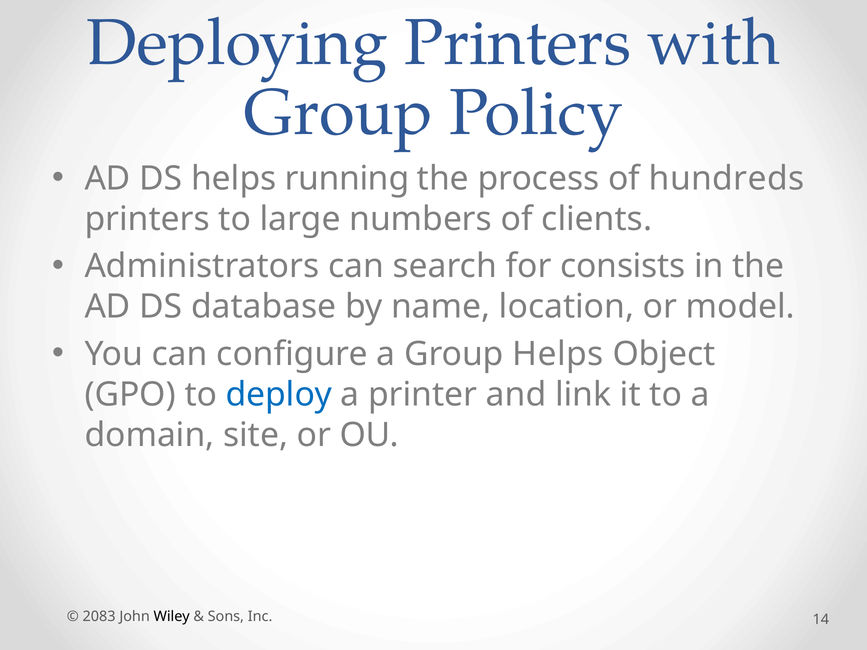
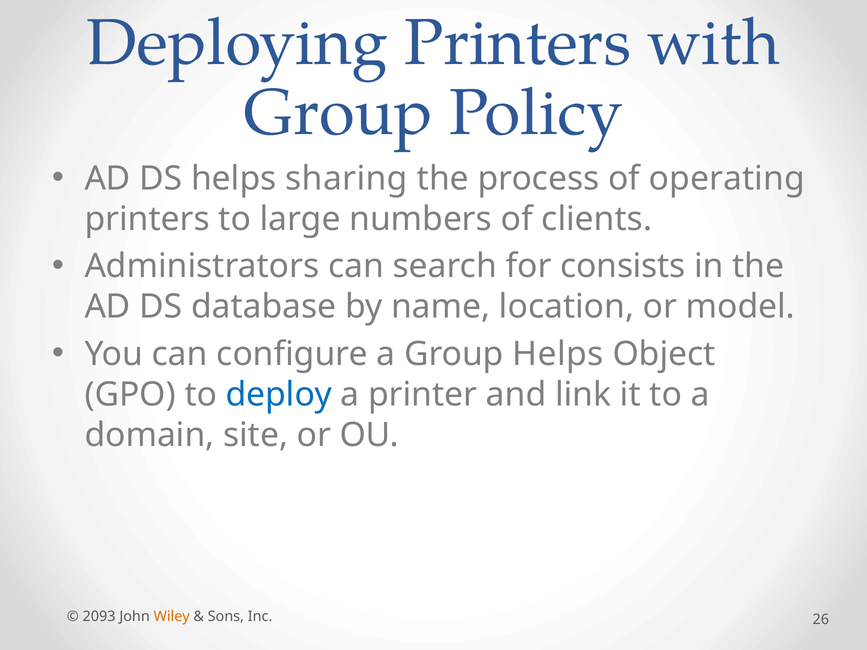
running: running -> sharing (347, 179)
hundreds: hundreds -> operating (727, 179)
2083: 2083 -> 2093 (99, 617)
Wiley colour: black -> orange (172, 617)
14: 14 -> 26 (821, 620)
